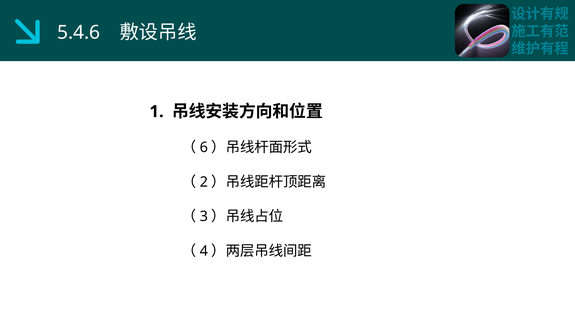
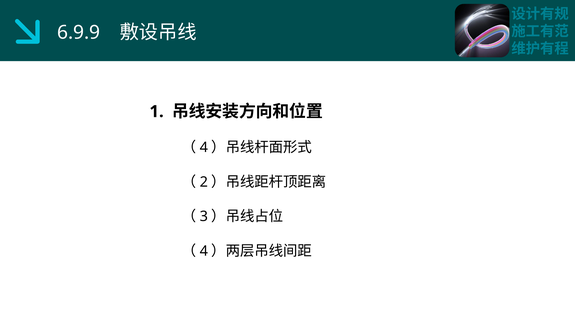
5.4.6: 5.4.6 -> 6.9.9 (79, 32)
6: 6 -> 4 (204, 147)
